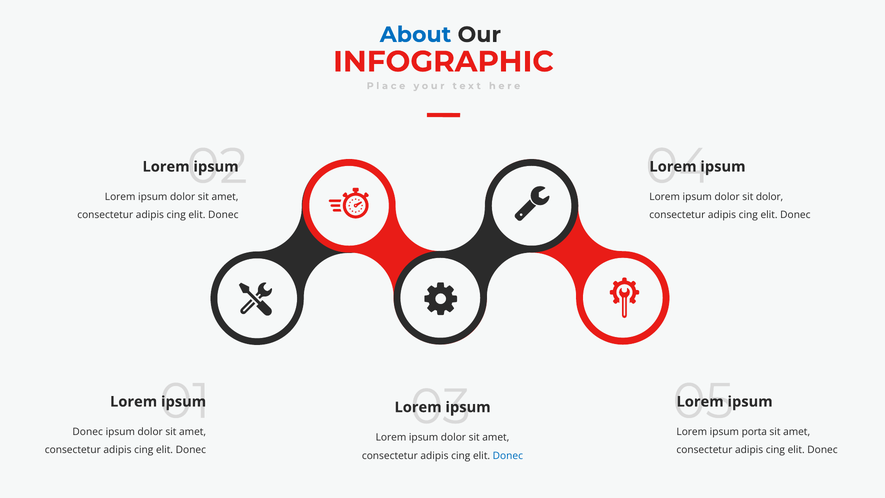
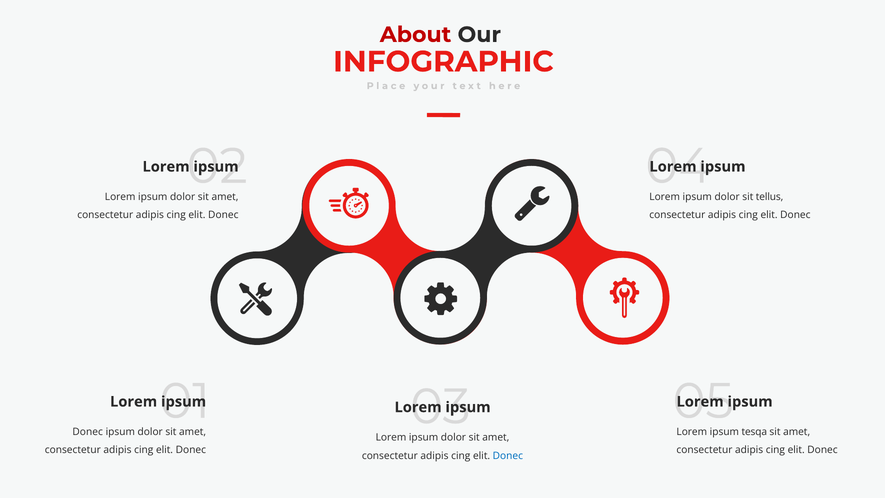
About colour: blue -> red (416, 35)
sit dolor: dolor -> tellus (770, 197)
porta: porta -> tesqa (754, 432)
